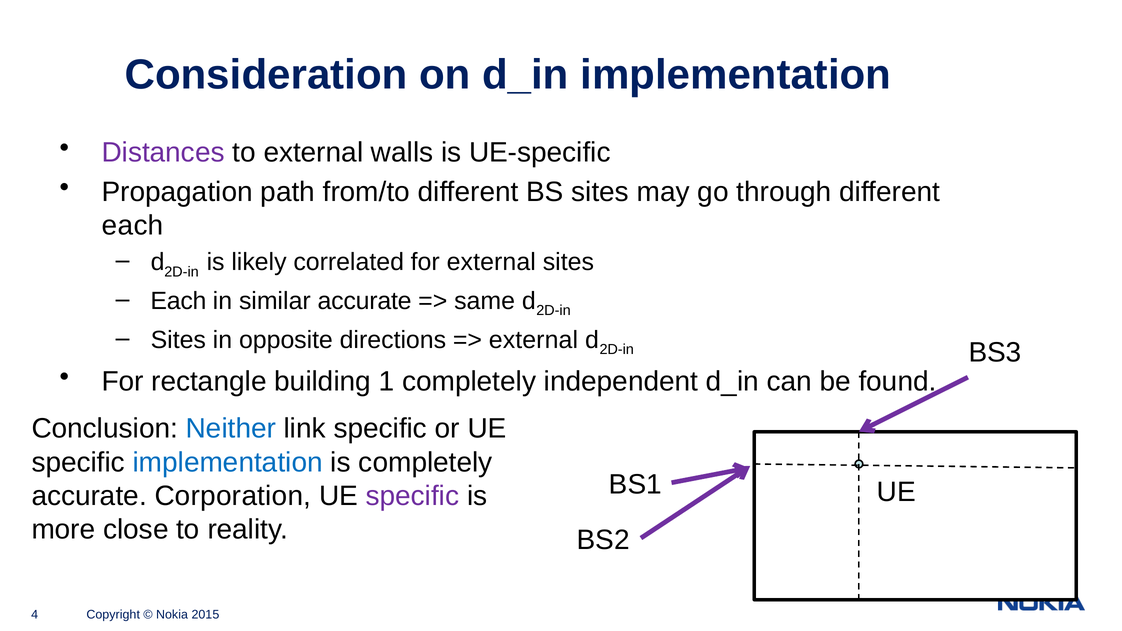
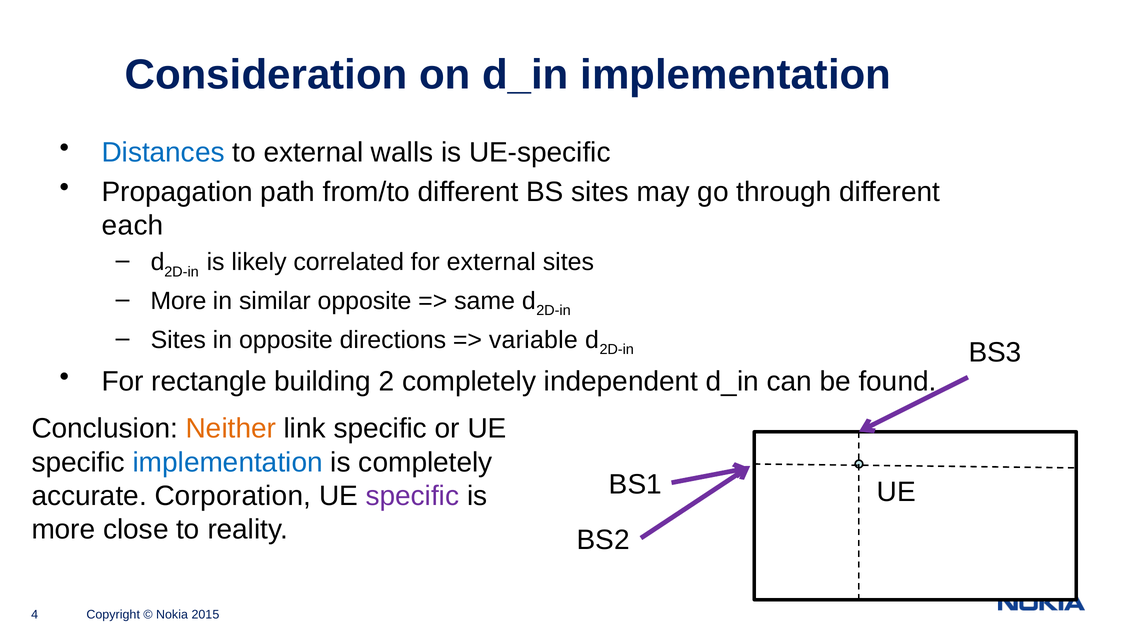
Distances colour: purple -> blue (163, 153)
Each: Each -> More (178, 301)
similar accurate: accurate -> opposite (365, 301)
external: external -> variable (533, 340)
1: 1 -> 2 (387, 382)
Neither colour: blue -> orange (231, 429)
